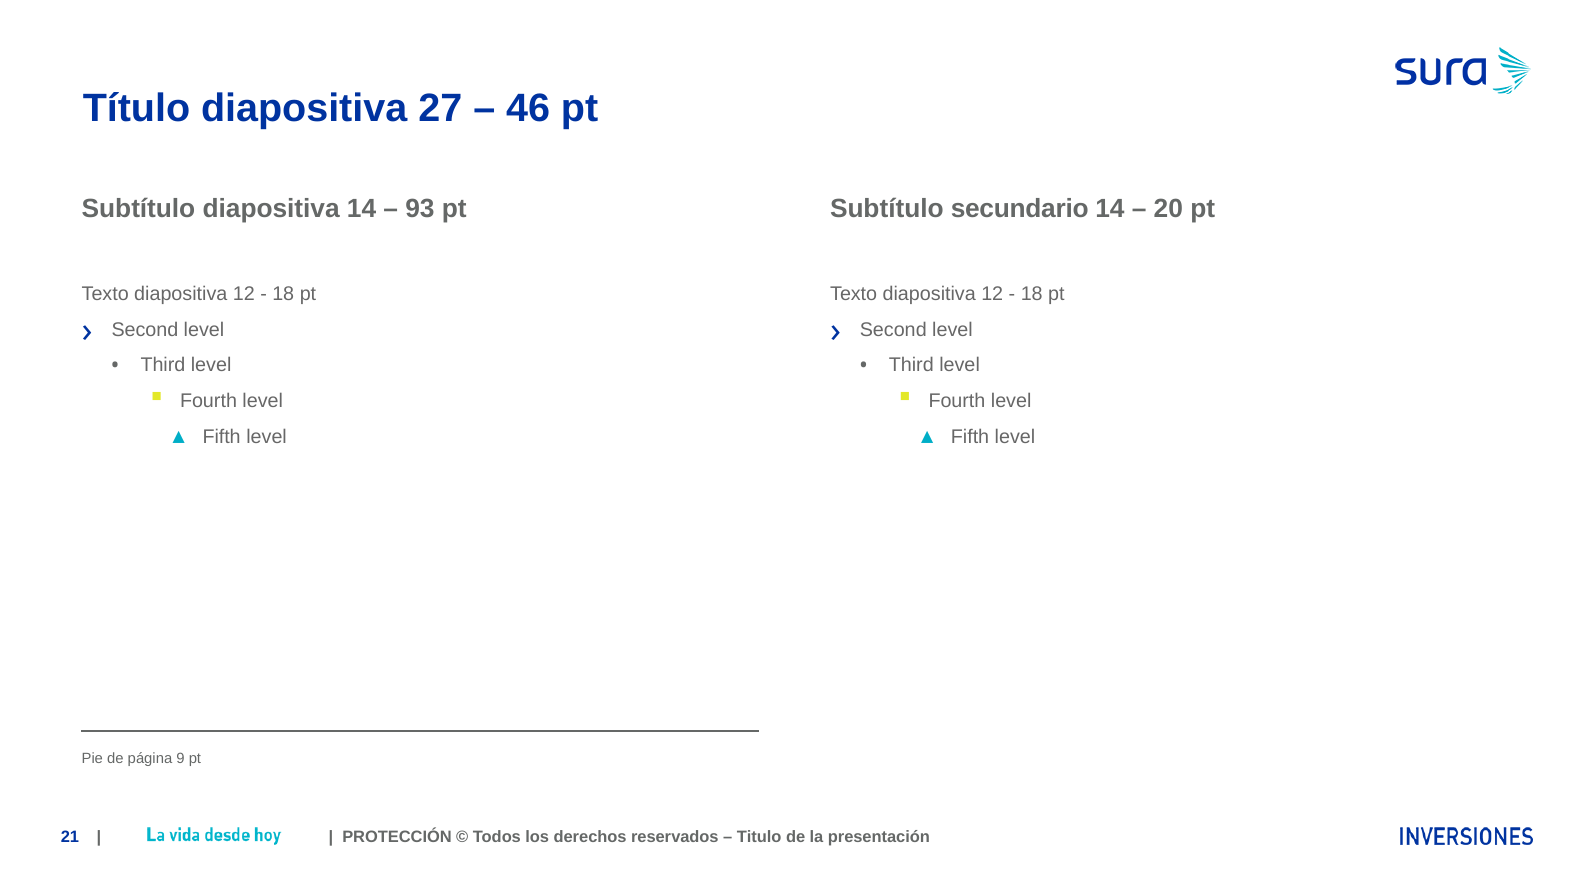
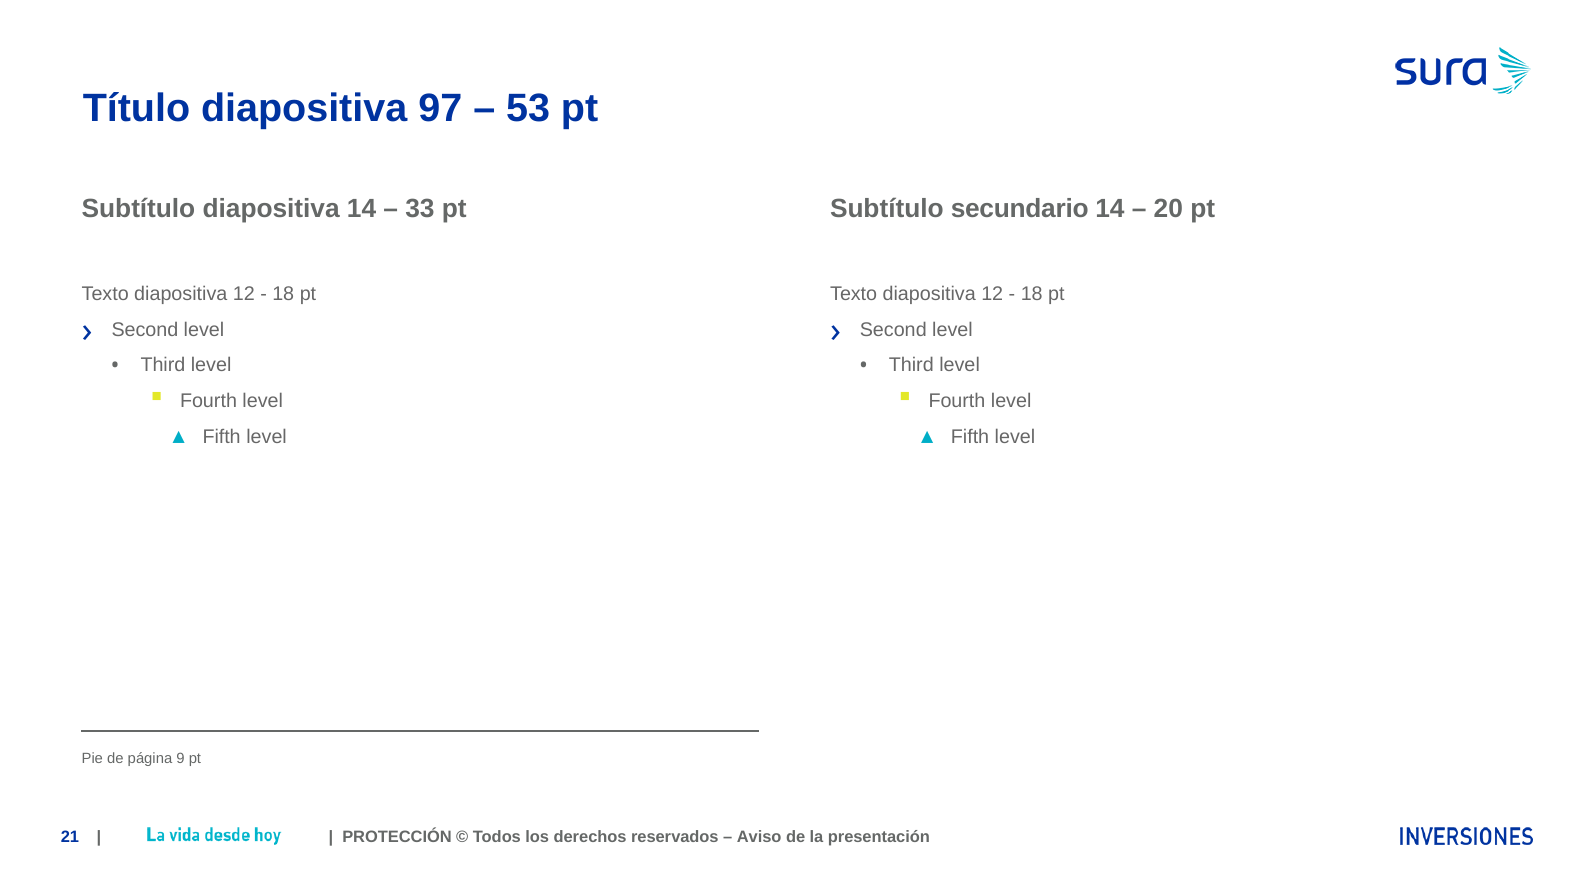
27: 27 -> 97 (440, 108)
46: 46 -> 53 (528, 108)
93: 93 -> 33 (420, 209)
Titulo: Titulo -> Aviso (759, 837)
